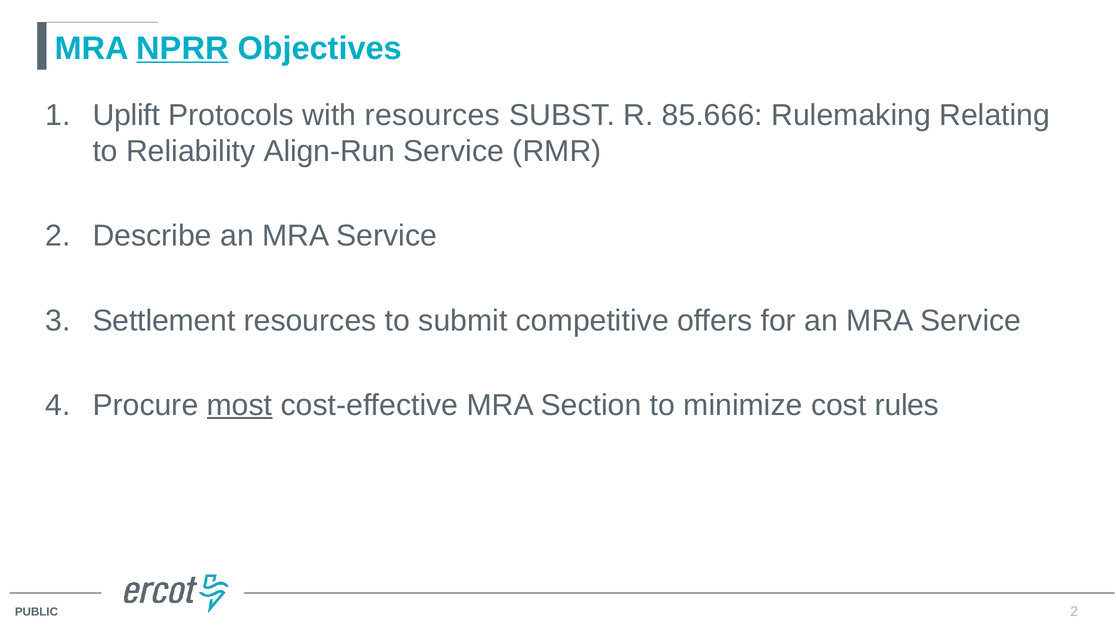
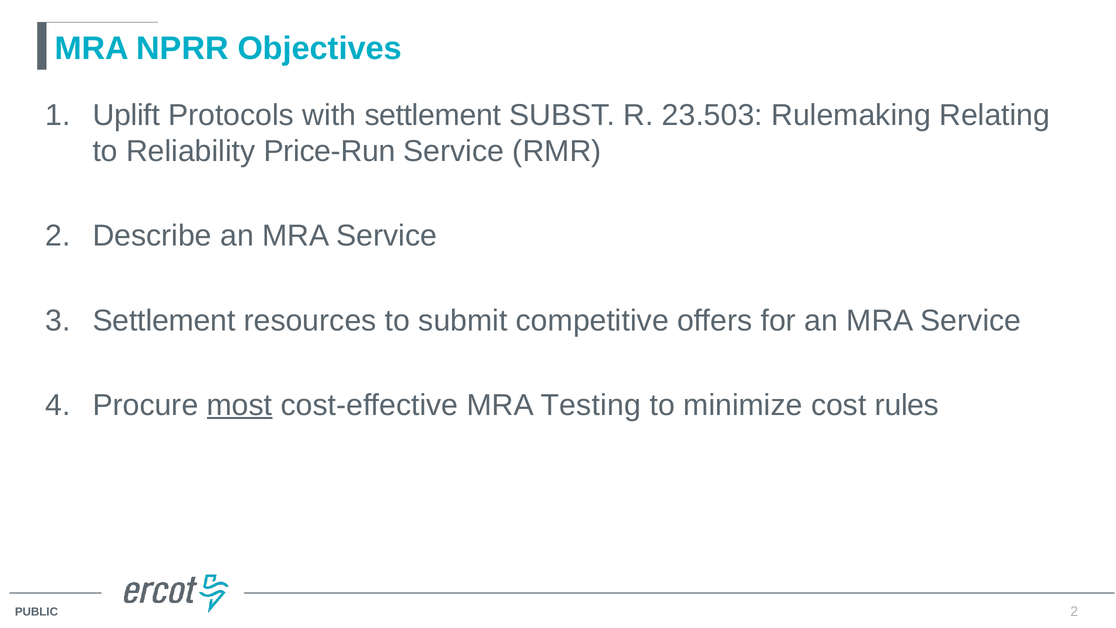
NPRR underline: present -> none (183, 48)
with resources: resources -> settlement (433, 115)
85.666: 85.666 -> 23.503 (712, 115)
Align-Run: Align-Run -> Price-Run (330, 151)
Section: Section -> Testing (591, 405)
